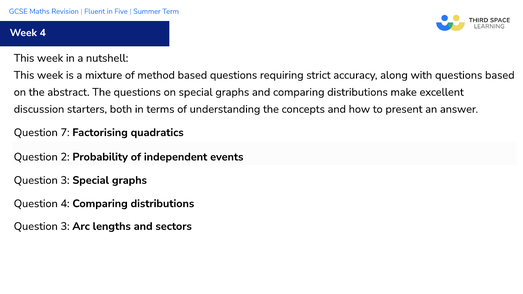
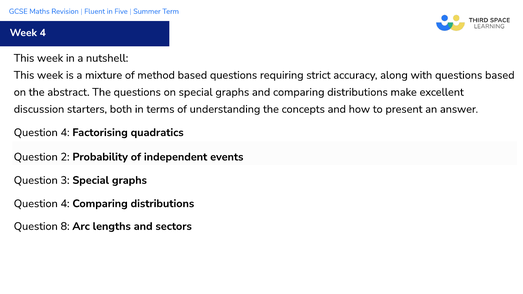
7: 7 -> 4 (65, 133)
3: 3 -> 8 (65, 226)
